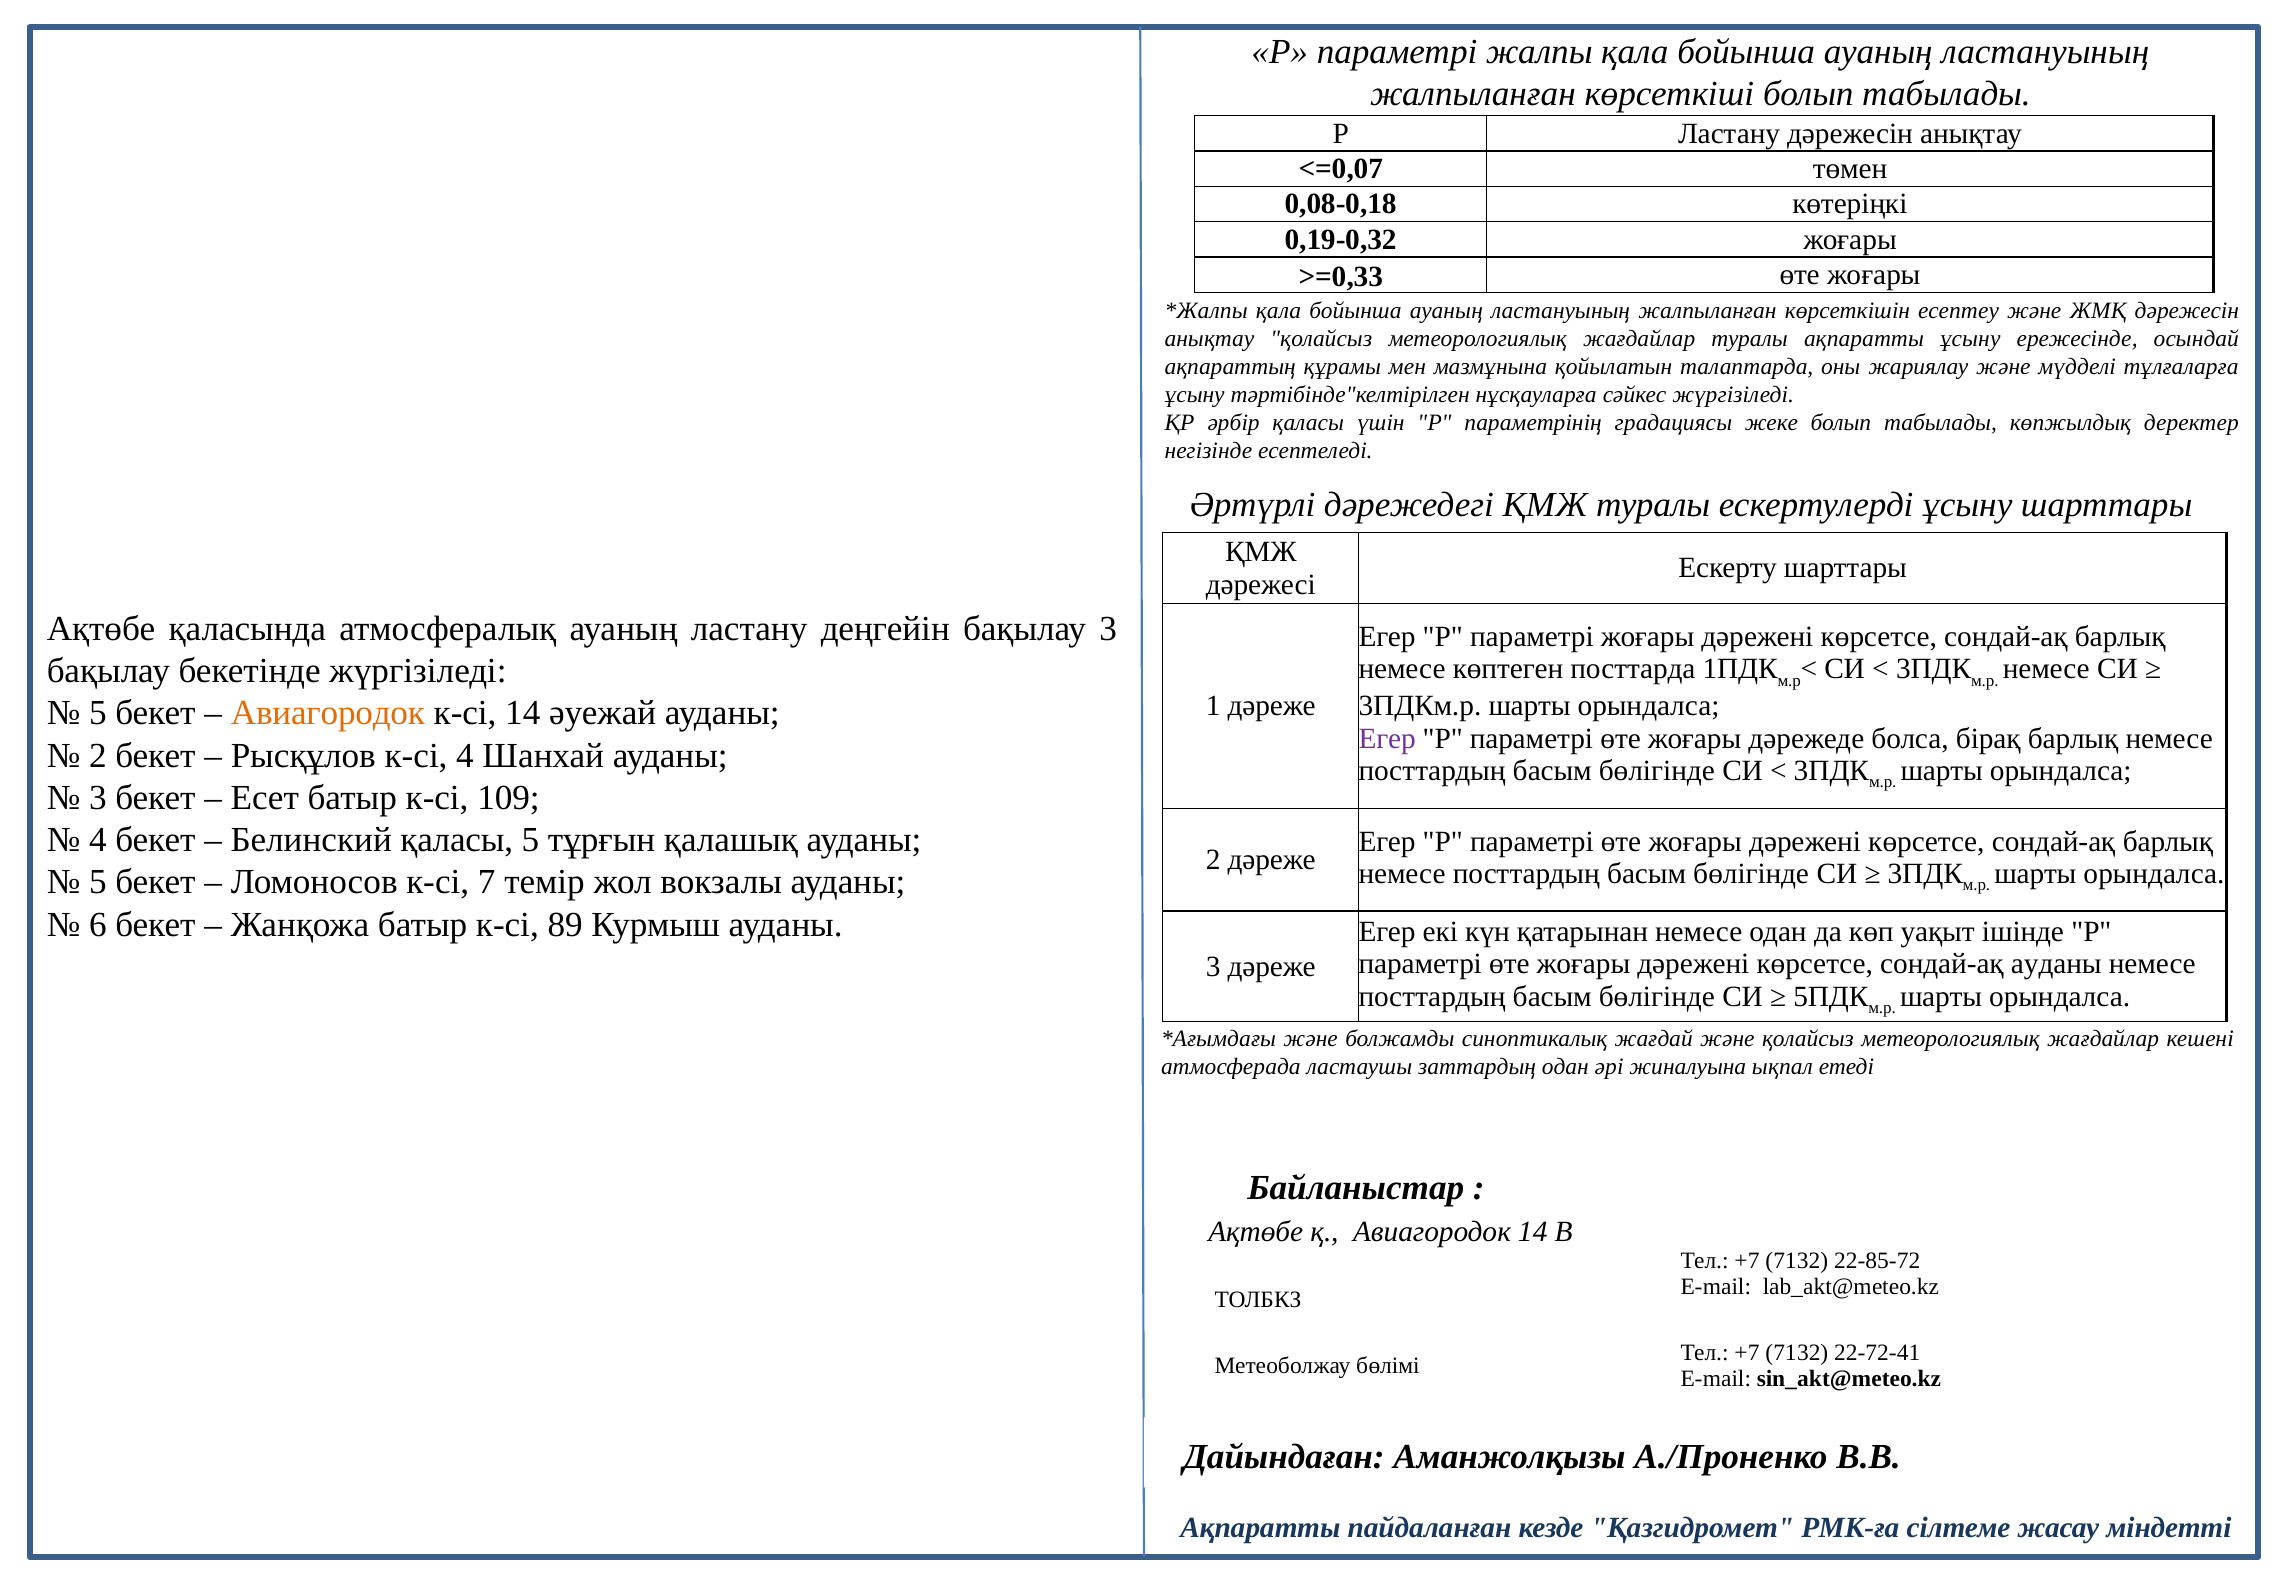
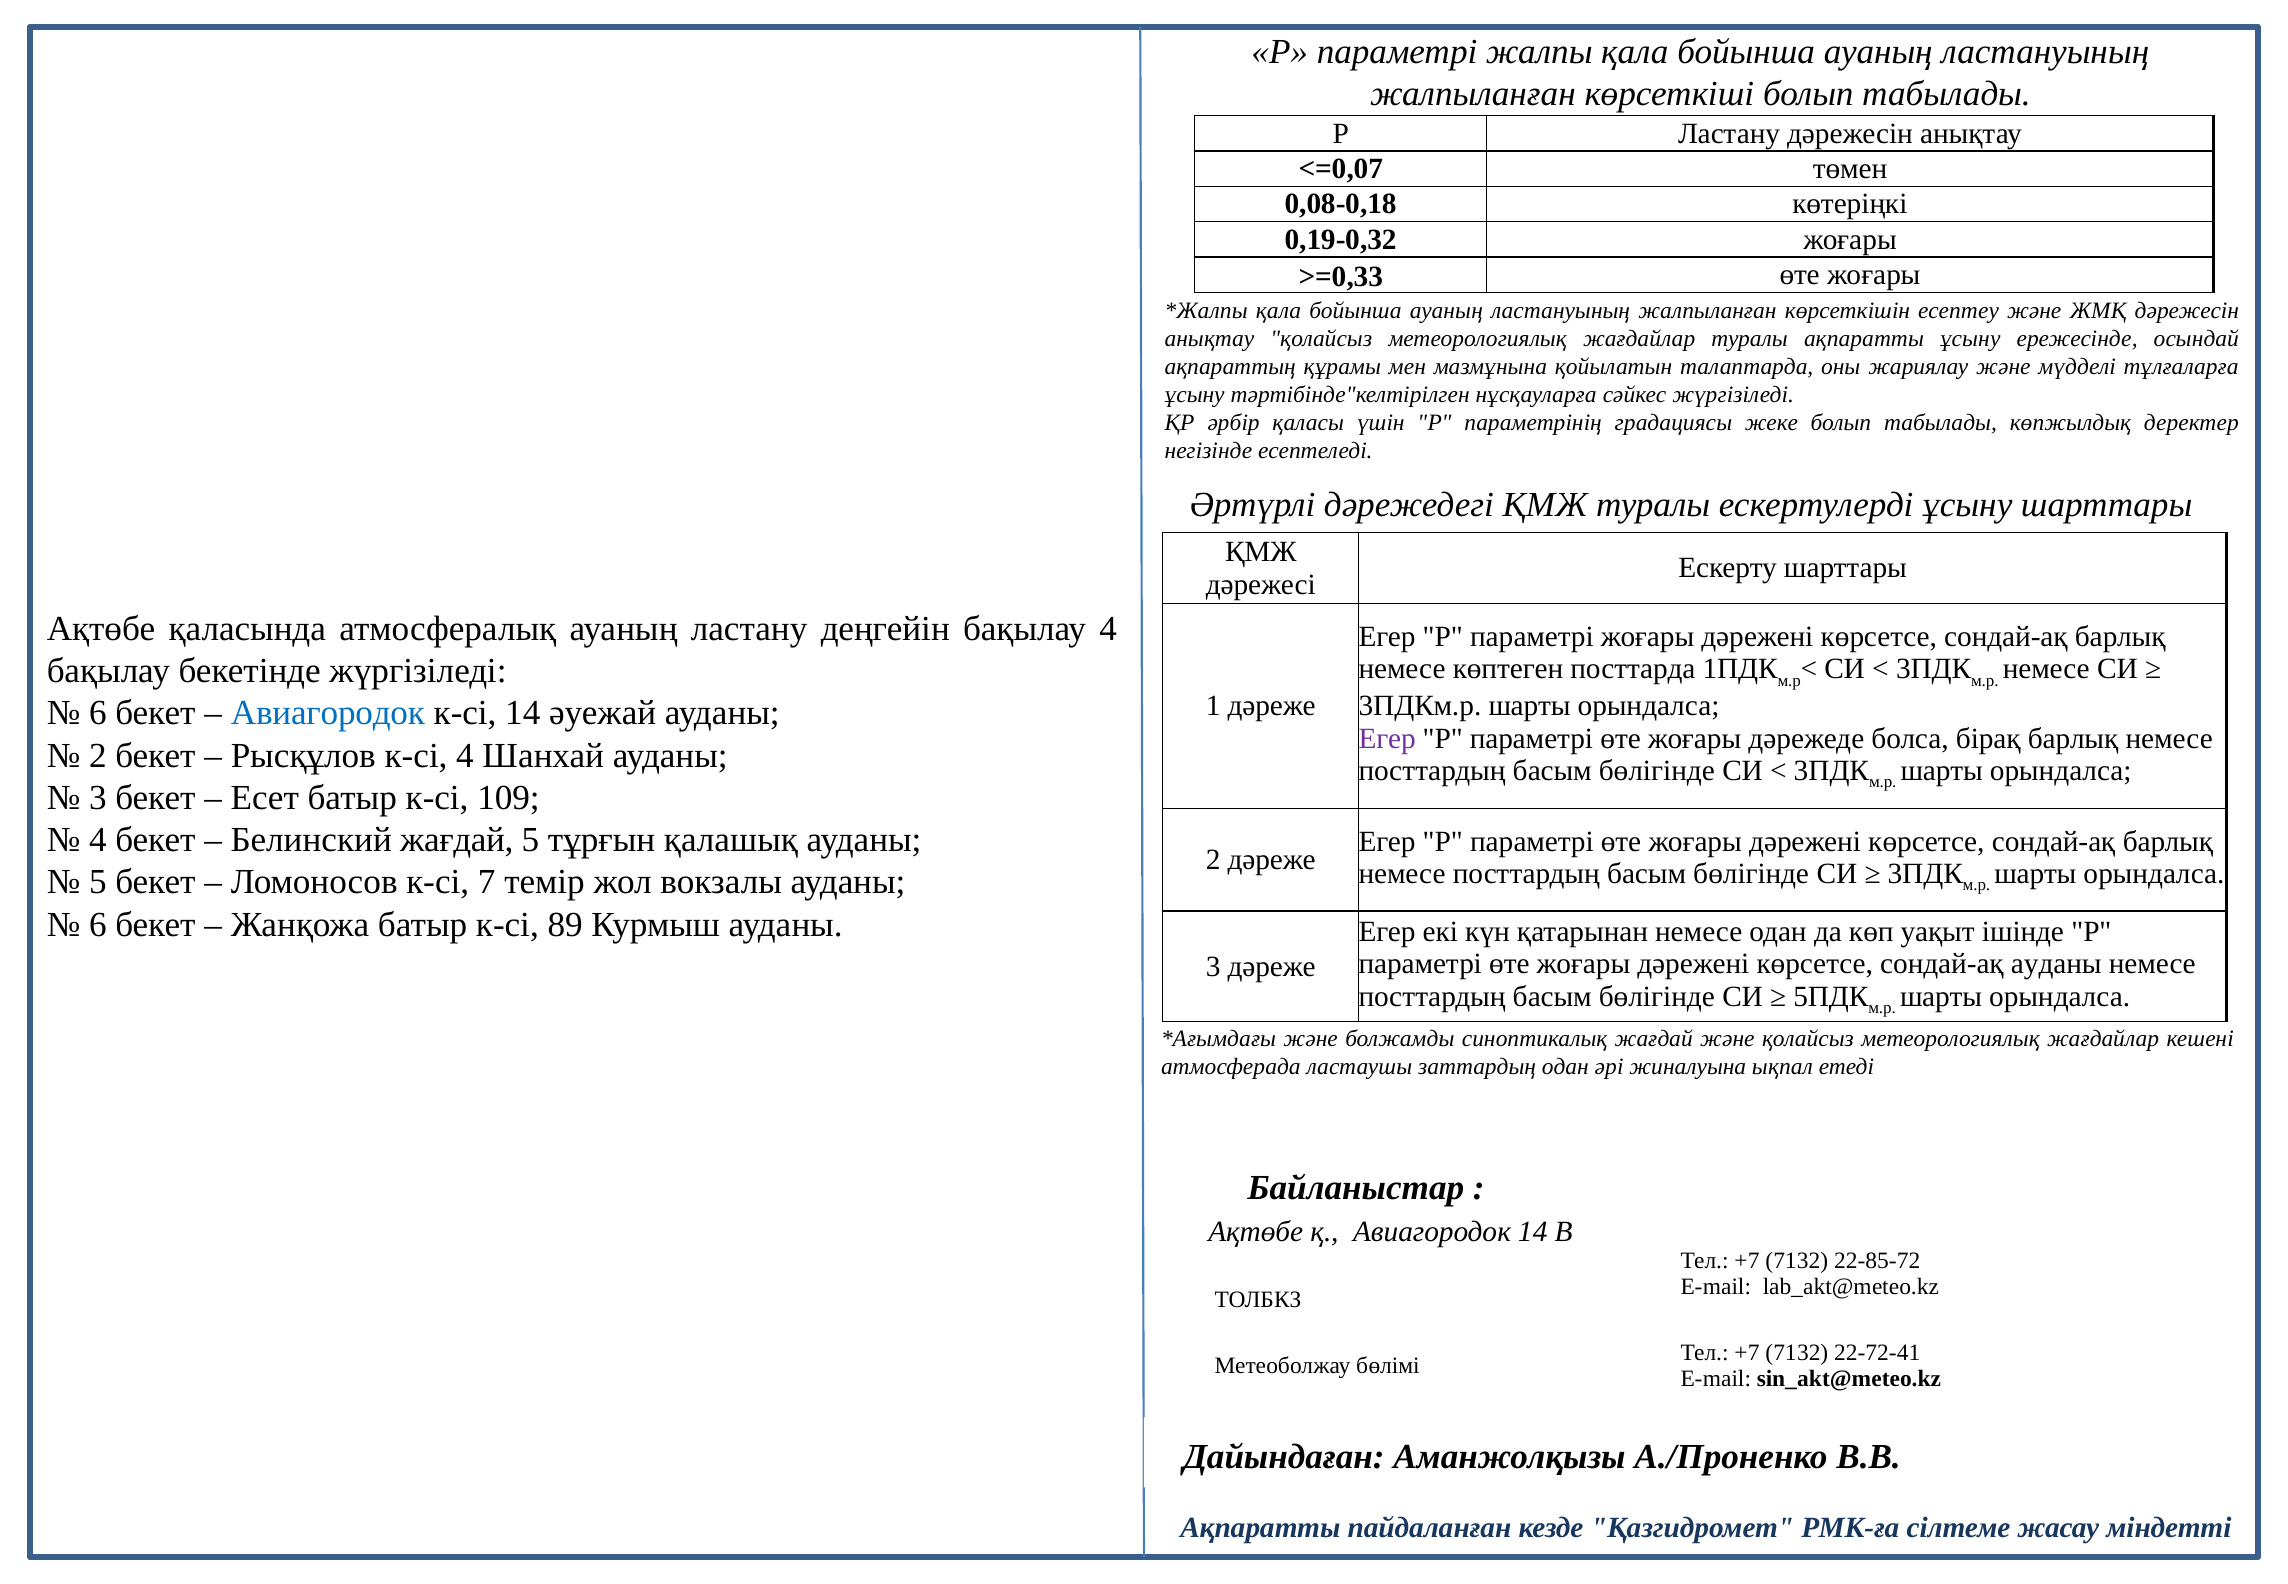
бақылау 3: 3 -> 4 (1108, 629)
5: 5 -> 6 (98, 713)
Авиагородок colour: orange -> blue (328, 713)
Белинский қаласы: қаласы -> жағдай (457, 840)
